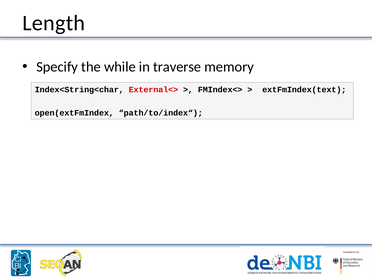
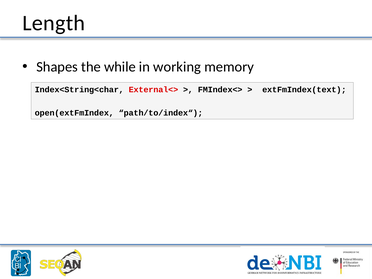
Specify: Specify -> Shapes (57, 67)
traverse: traverse -> working (177, 67)
